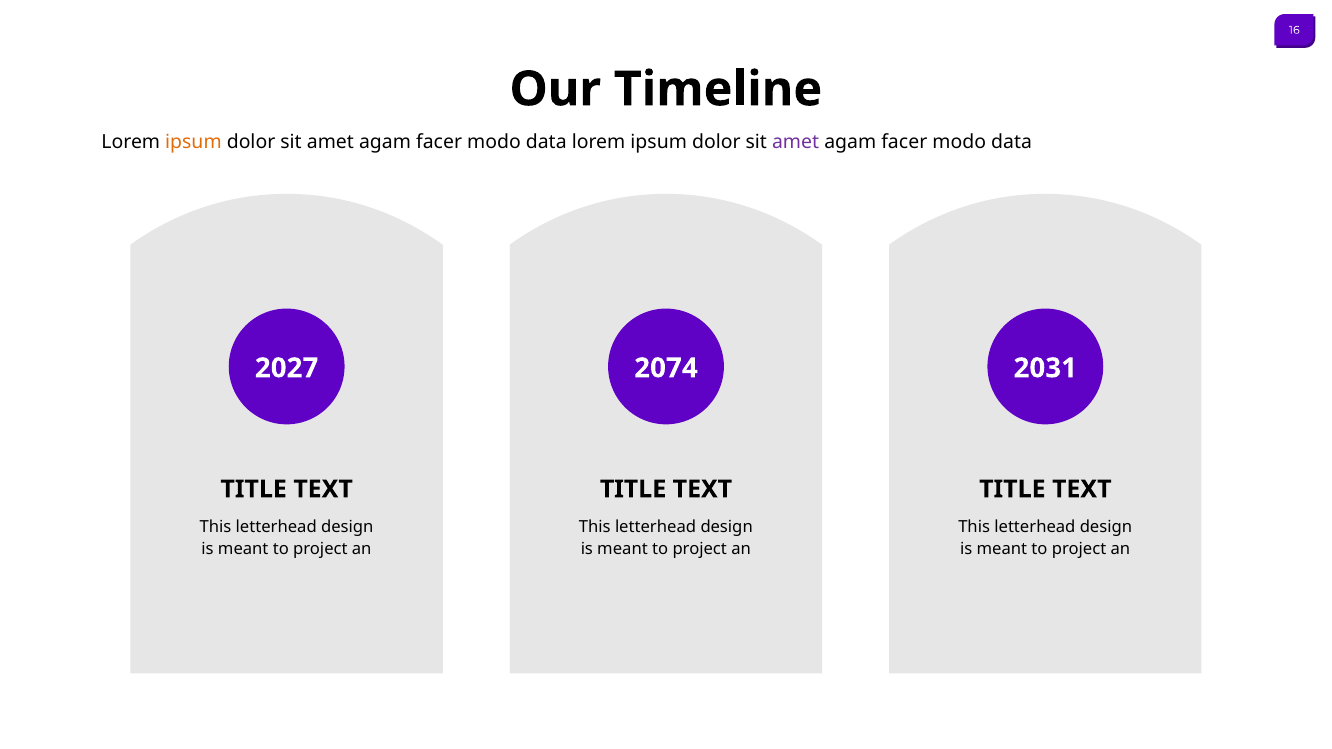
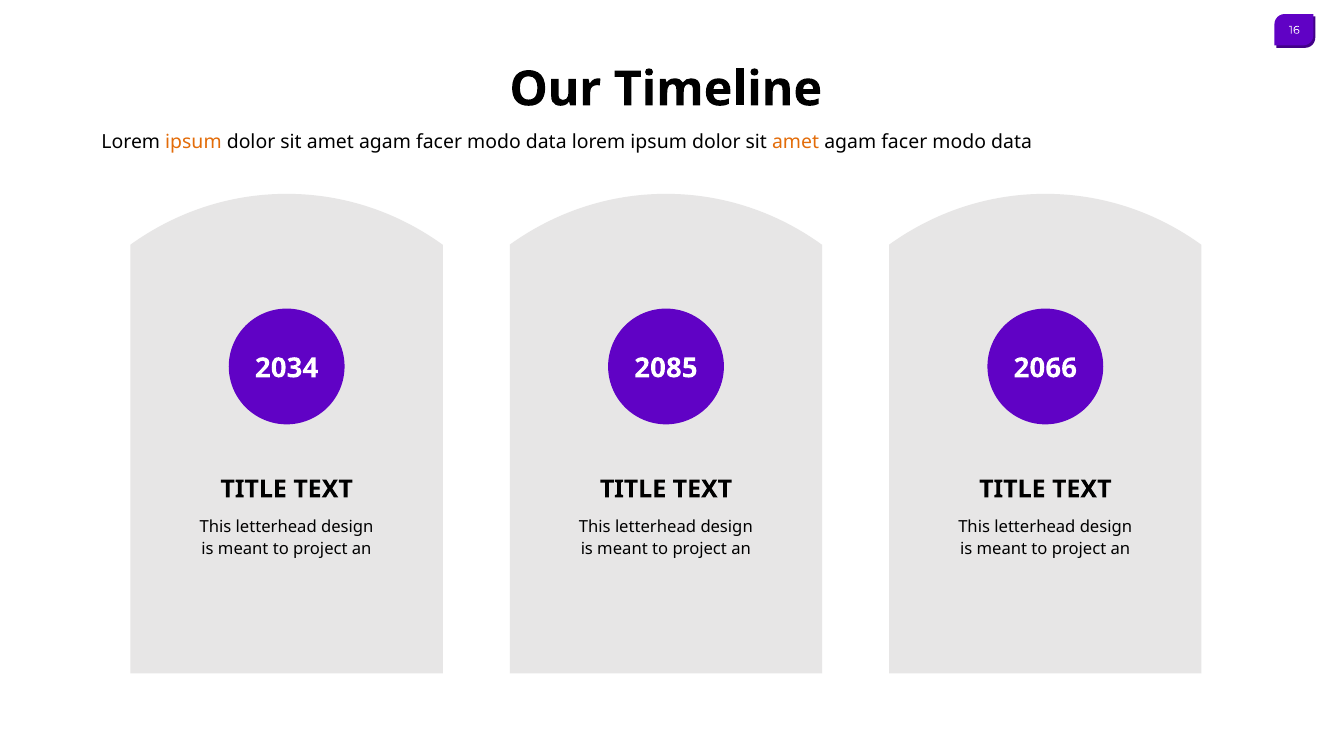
amet colour: purple -> orange (796, 142)
2027: 2027 -> 2034 (287, 368)
2074: 2074 -> 2085 (666, 368)
2031: 2031 -> 2066 (1045, 368)
